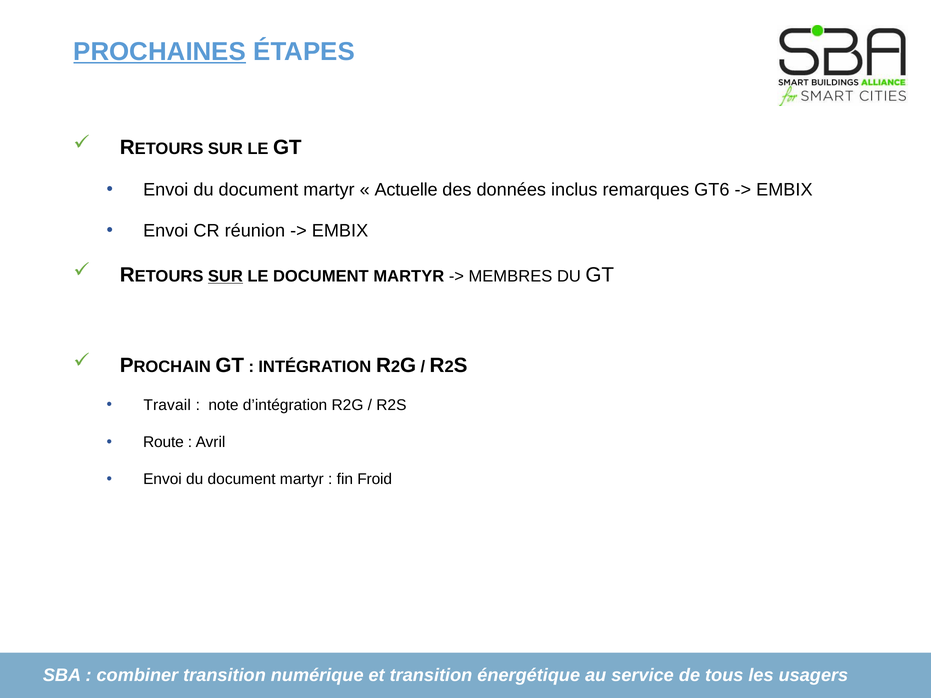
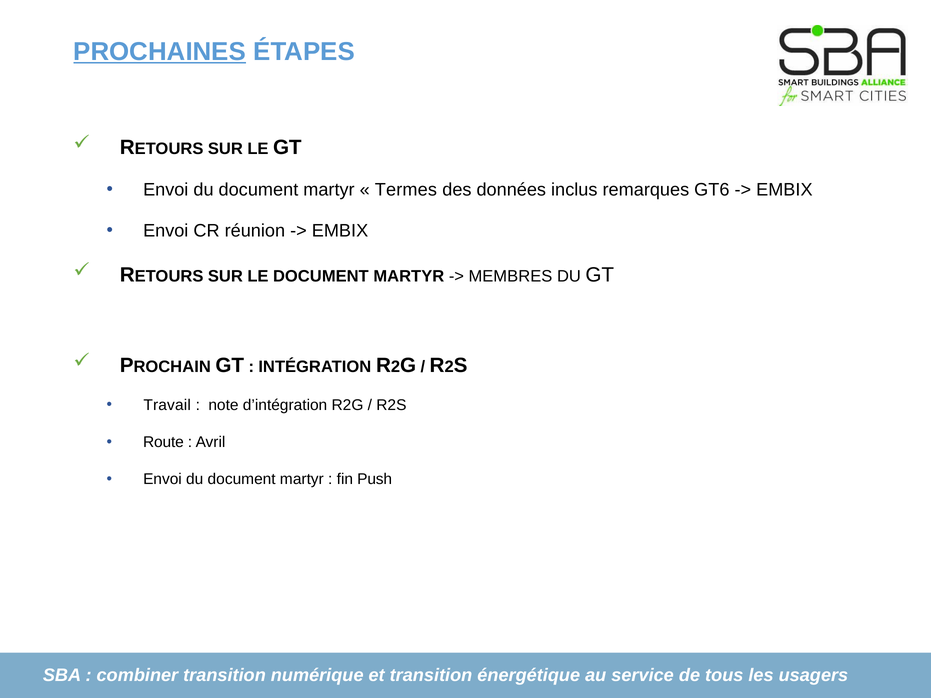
Actuelle: Actuelle -> Termes (406, 190)
SUR underline: present -> none (225, 276)
Froid: Froid -> Push (375, 480)
